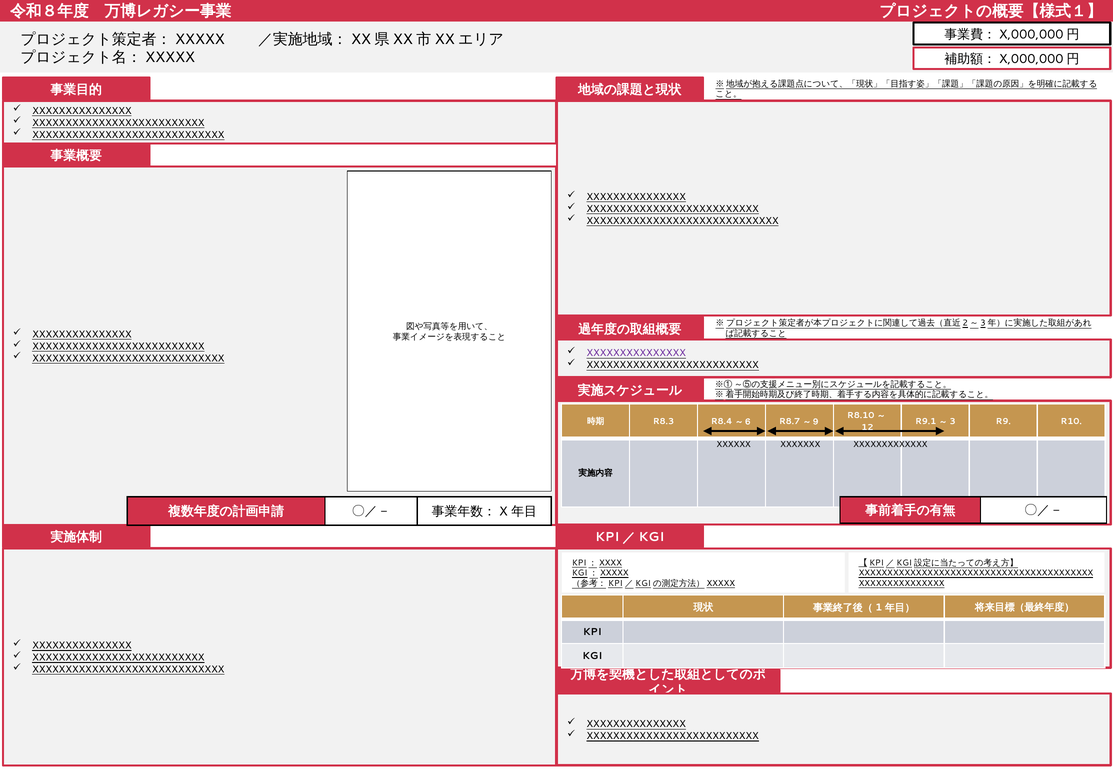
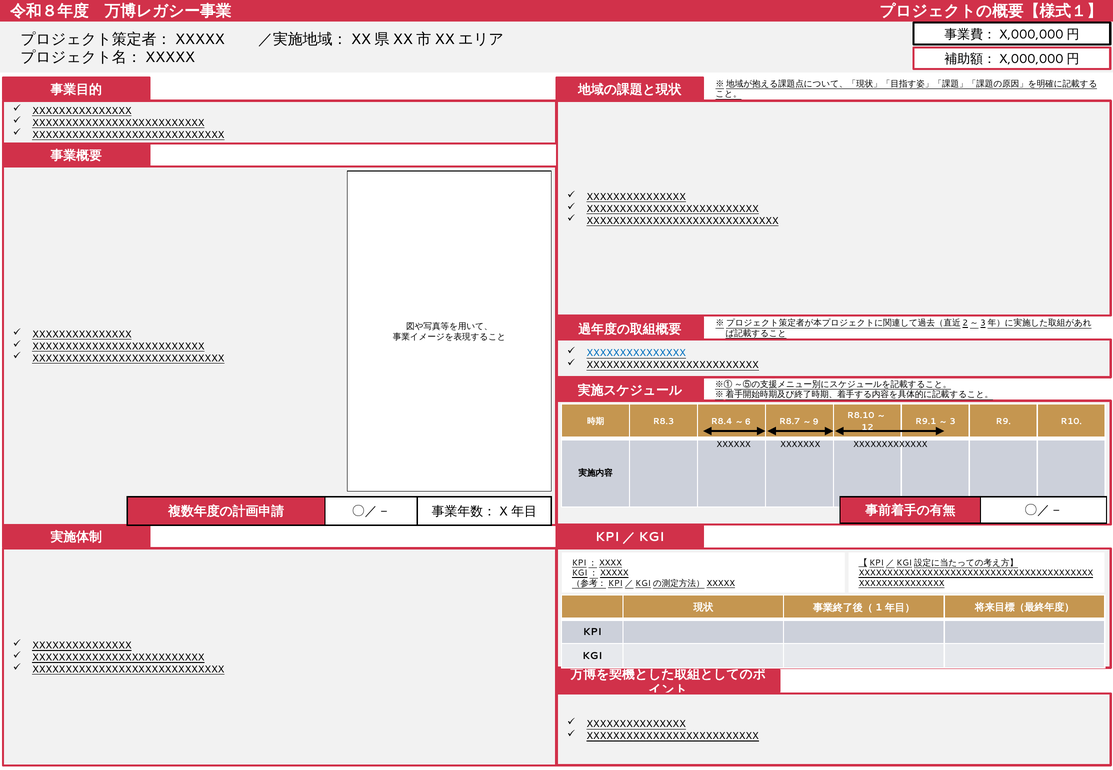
XXXXXXXXXXXXXXX colour: purple -> blue (636, 353)
